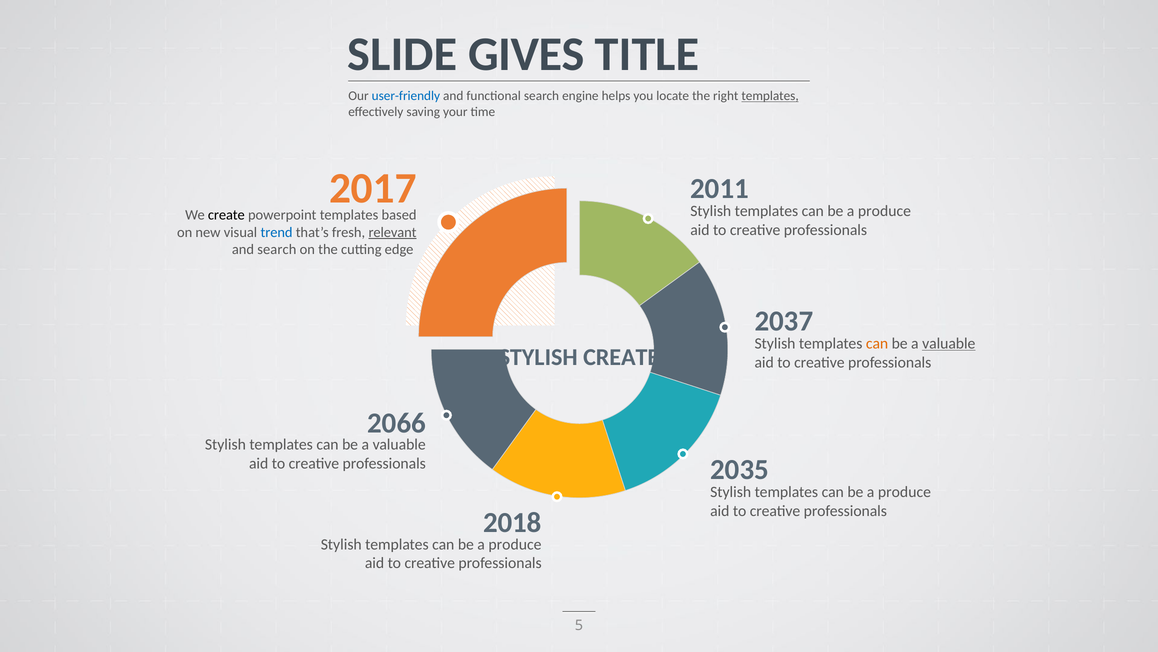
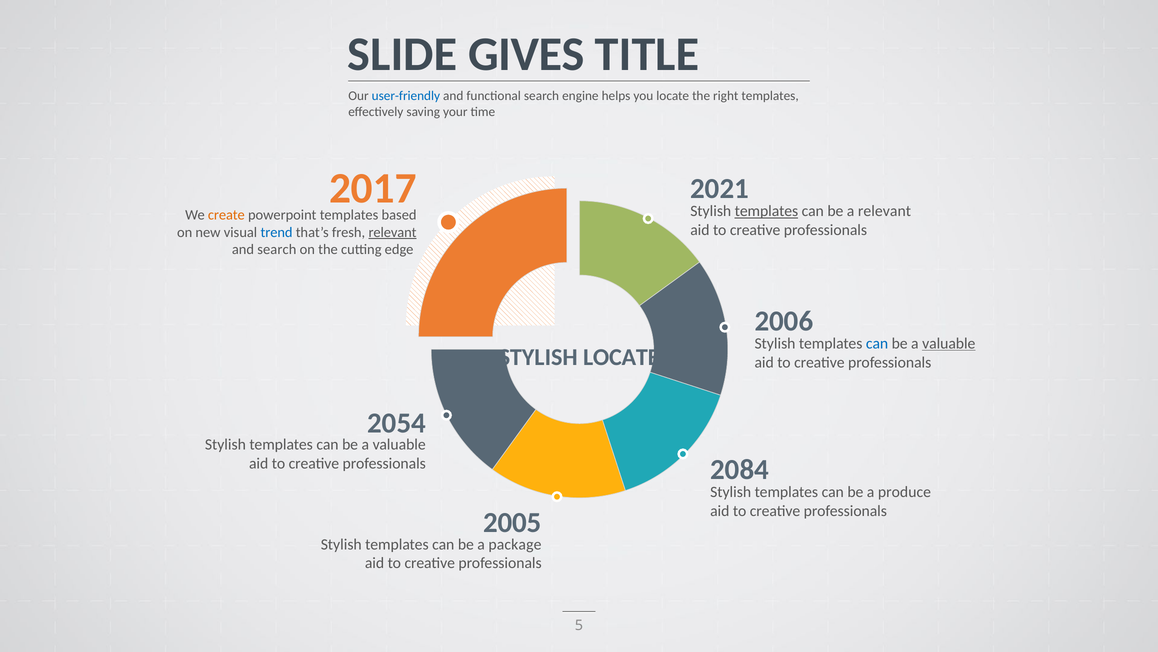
templates underline: present -> none (770, 96)
2011: 2011 -> 2021 (720, 189)
templates underline: none -> present (766, 211)
produce: produce -> relevant (885, 211)
create colour: black -> orange (226, 215)
2037: 2037 -> 2006 (784, 321)
can colour: orange -> blue (877, 343)
STYLISH CREATE: CREATE -> LOCATE (621, 357)
2066: 2066 -> 2054 (397, 423)
2035: 2035 -> 2084 (740, 469)
2018: 2018 -> 2005 (512, 522)
produce: produce -> package (515, 544)
